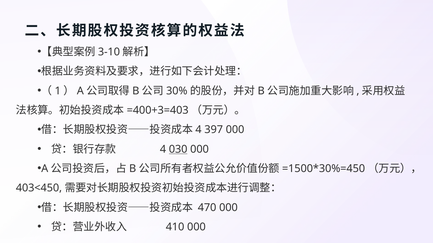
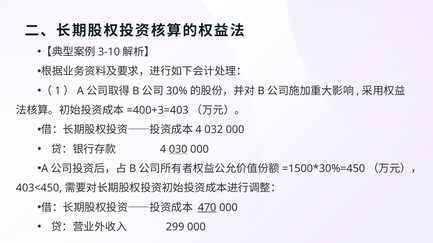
397: 397 -> 032 (214, 130)
470 underline: none -> present (207, 208)
410: 410 -> 299 (175, 227)
